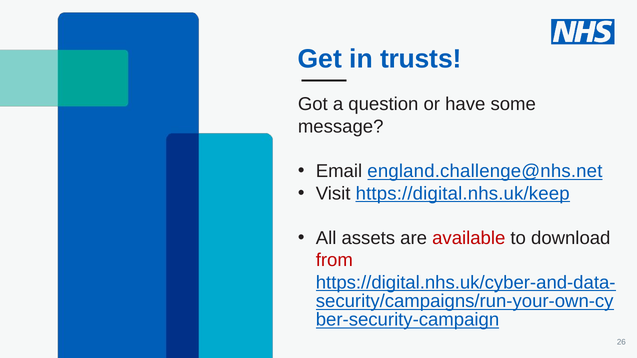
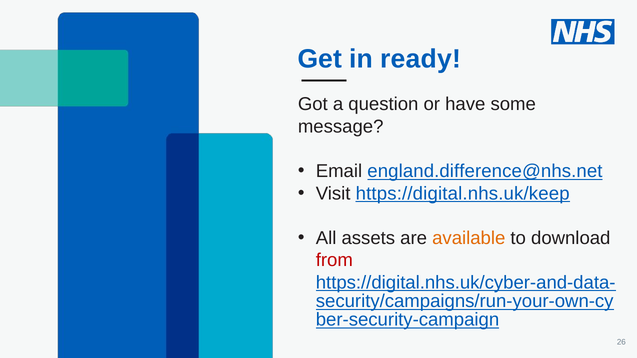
trusts: trusts -> ready (421, 59)
england.challenge@nhs.net: england.challenge@nhs.net -> england.difference@nhs.net (485, 171)
available colour: red -> orange (469, 238)
